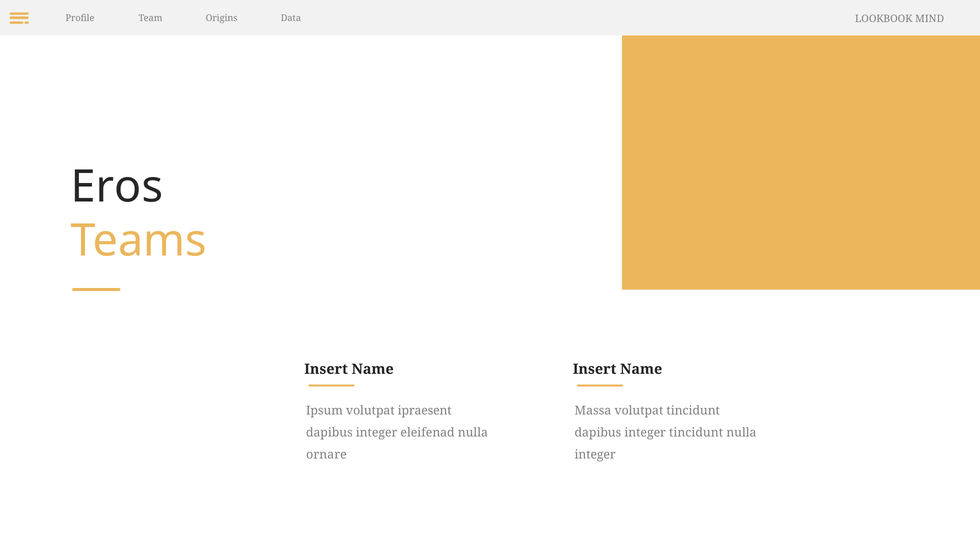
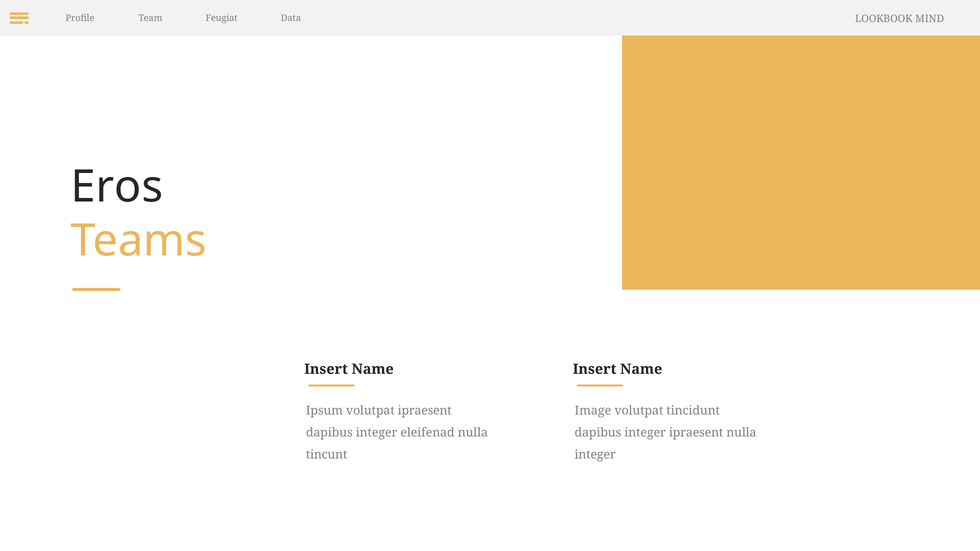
Origins: Origins -> Feugiat (222, 18)
Massa: Massa -> Image (593, 411)
integer tincidunt: tincidunt -> ipraesent (696, 433)
ornare: ornare -> tincunt (327, 455)
